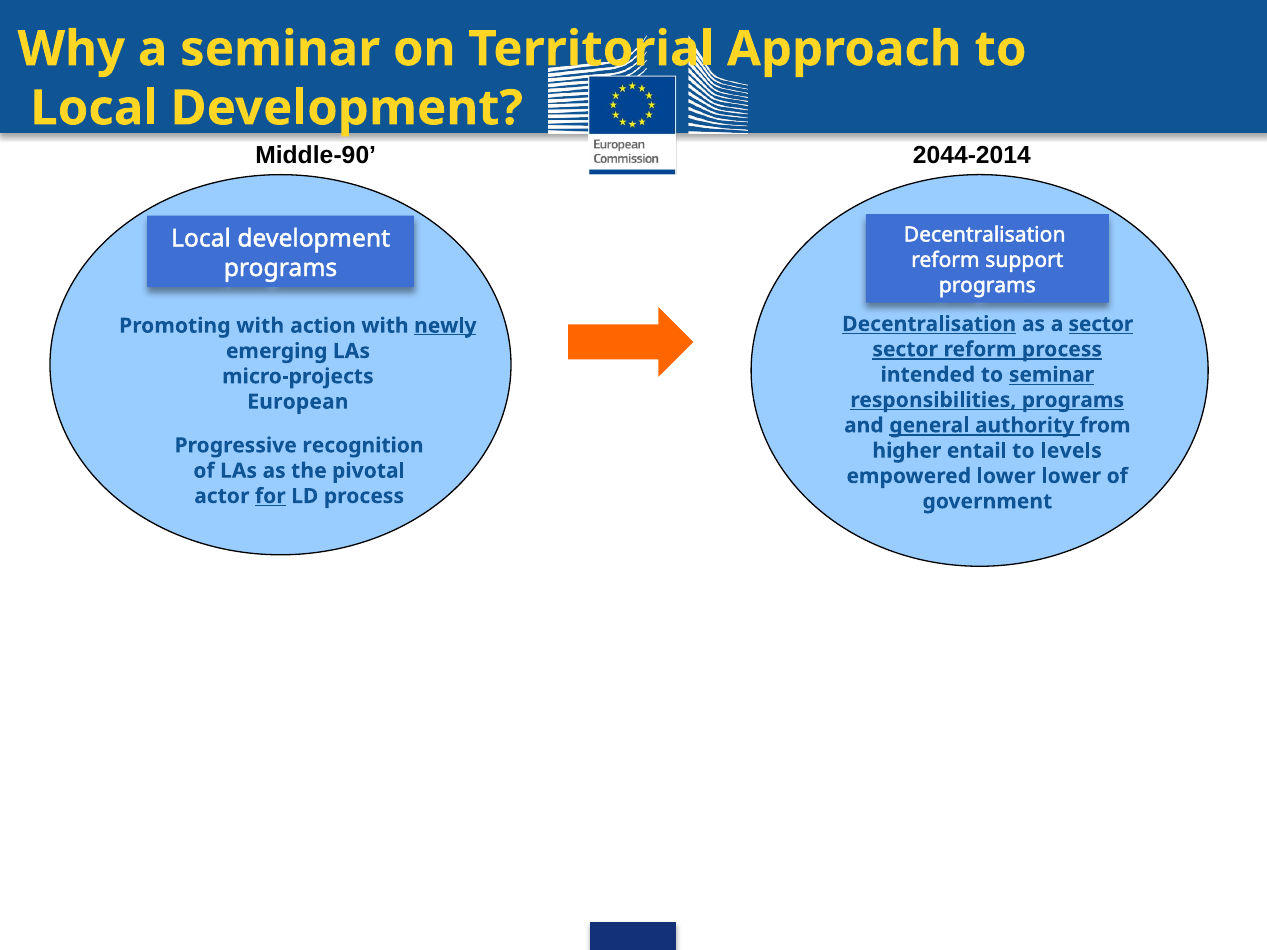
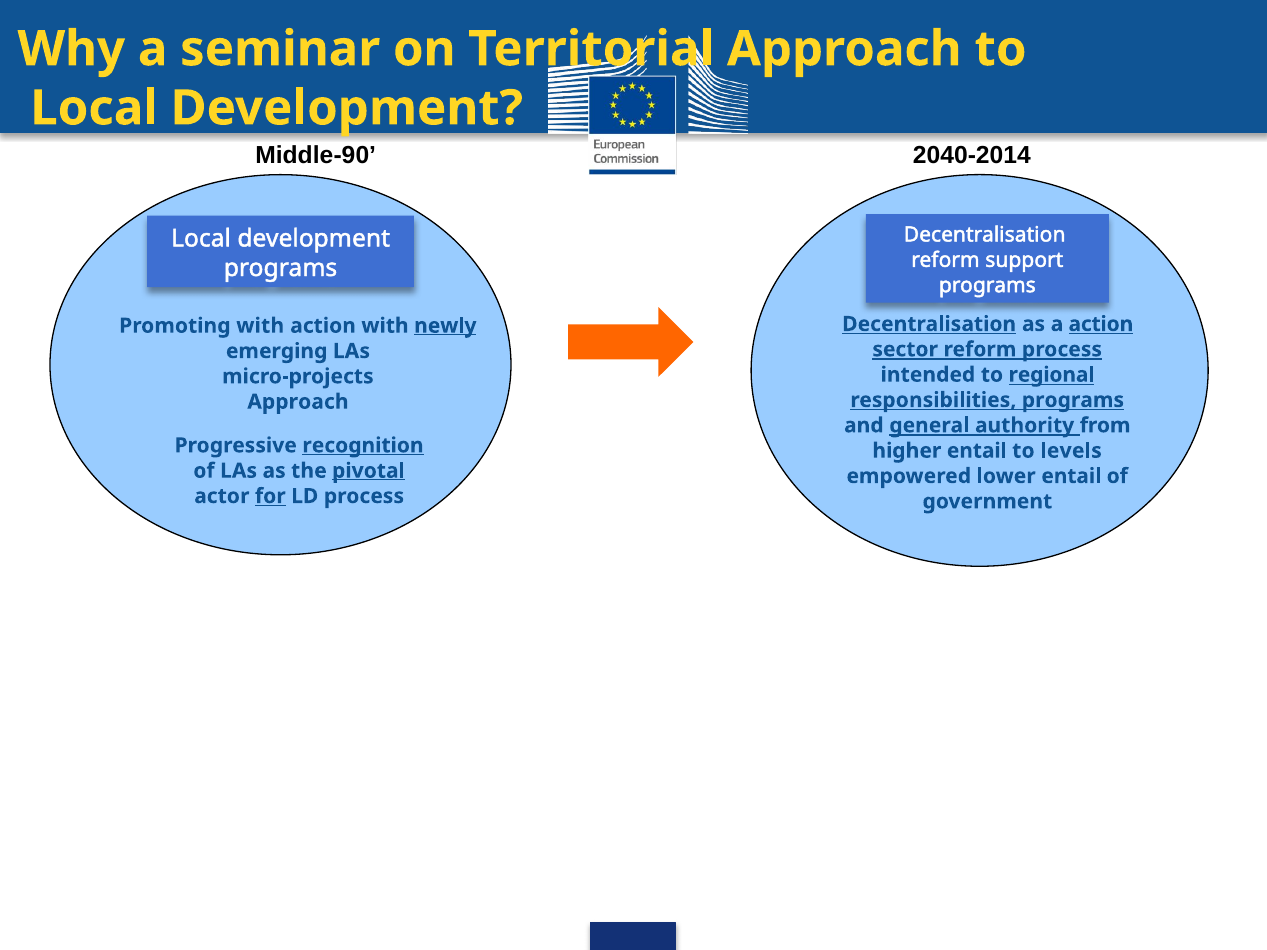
2044-2014: 2044-2014 -> 2040-2014 (972, 156)
a sector: sector -> action (1101, 324)
to seminar: seminar -> regional (1052, 375)
European: European -> Approach (298, 402)
recognition underline: none -> present (363, 446)
pivotal underline: none -> present (368, 471)
lower lower: lower -> entail (1071, 476)
